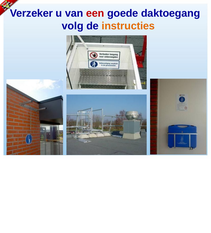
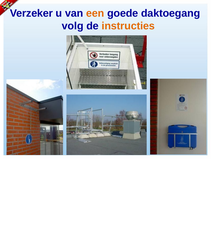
een colour: red -> orange (95, 13)
